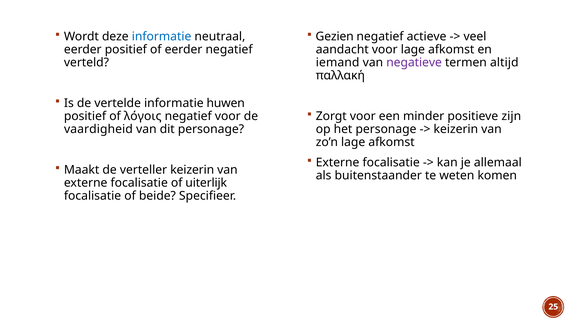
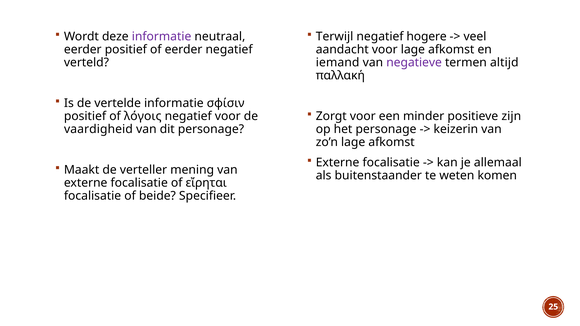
informatie colour: blue -> purple (162, 36)
Gezien: Gezien -> Terwijl (335, 36)
actieve: actieve -> hogere (427, 36)
huwen: huwen -> σφίσιν (226, 103)
verteller keizerin: keizerin -> mening (192, 170)
uiterlijk: uiterlijk -> εἴρηται (206, 183)
